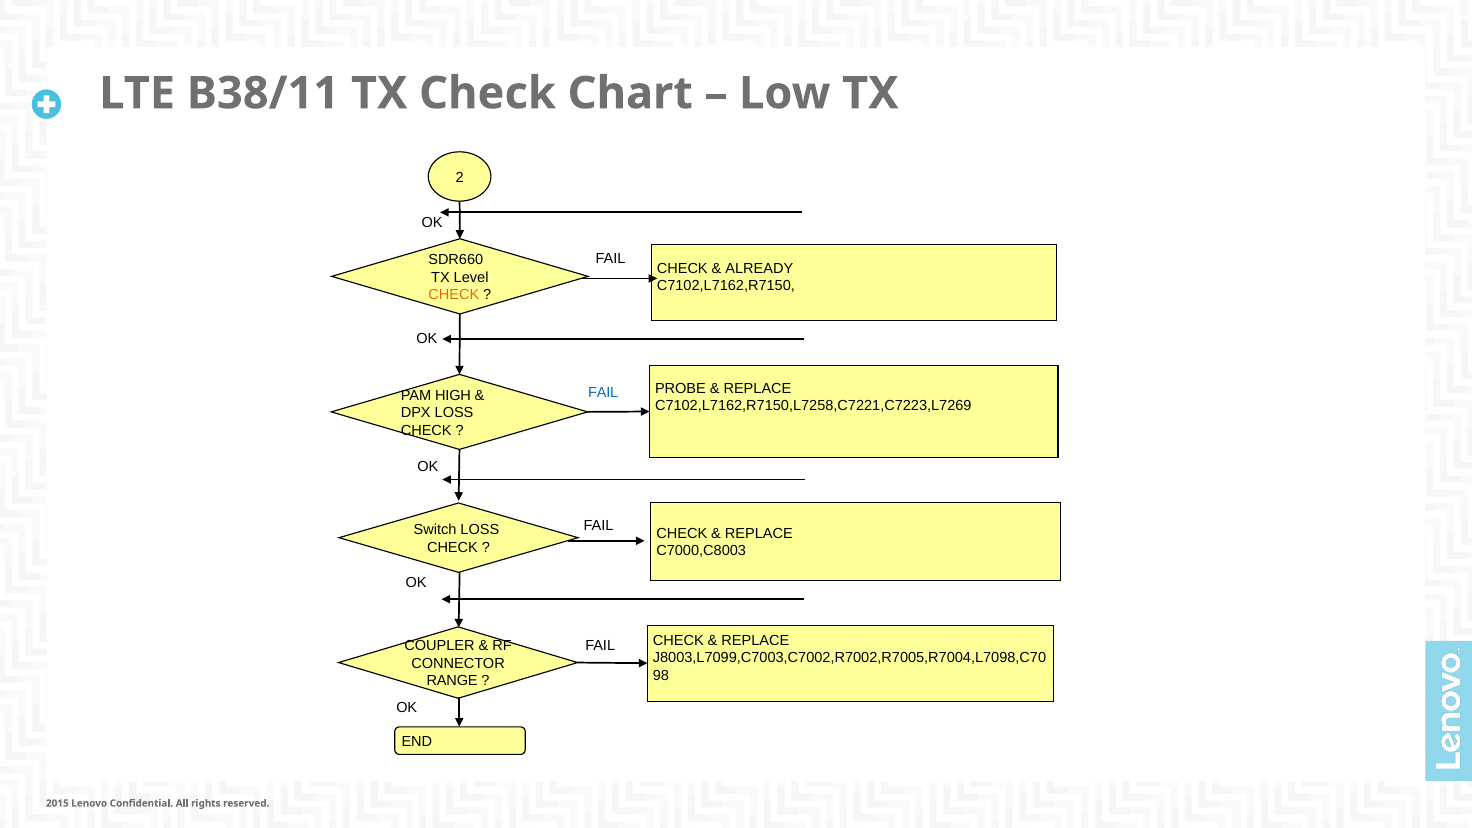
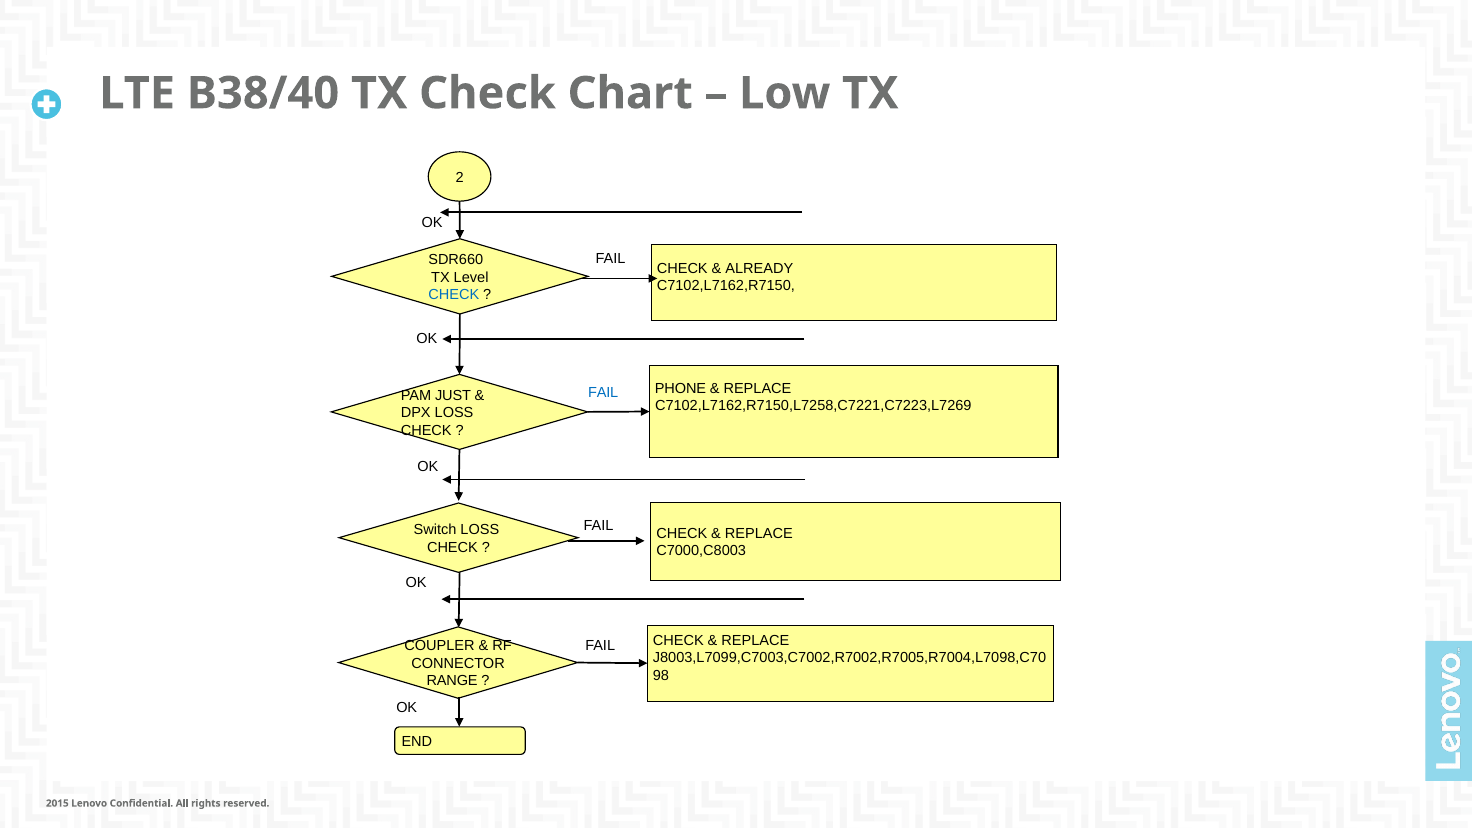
B38/11: B38/11 -> B38/40 (263, 93)
CHECK colour: orange -> blue (454, 295)
PROBE: PROBE -> PHONE (681, 389)
HIGH: HIGH -> JUST (453, 395)
